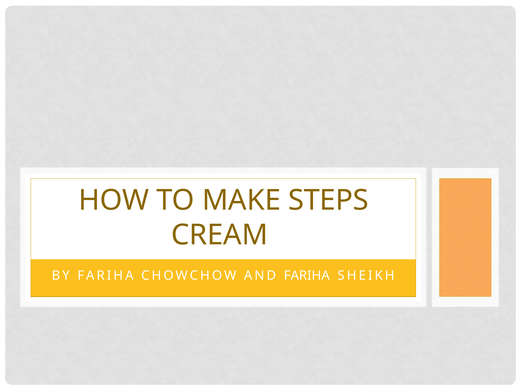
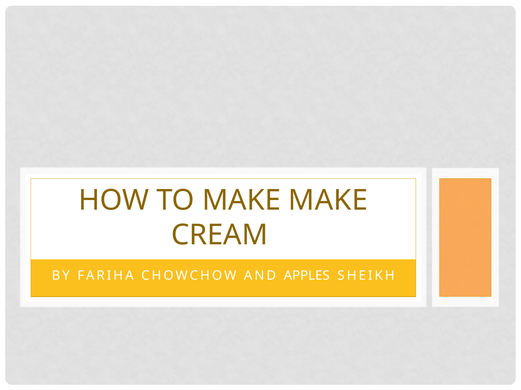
MAKE STEPS: STEPS -> MAKE (328, 201)
AND FARIHA: FARIHA -> APPLES (307, 276)
